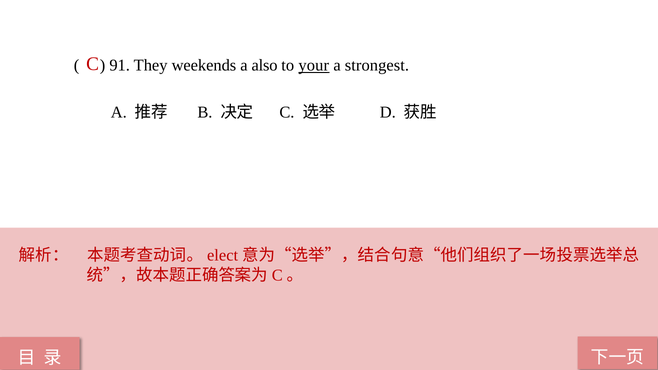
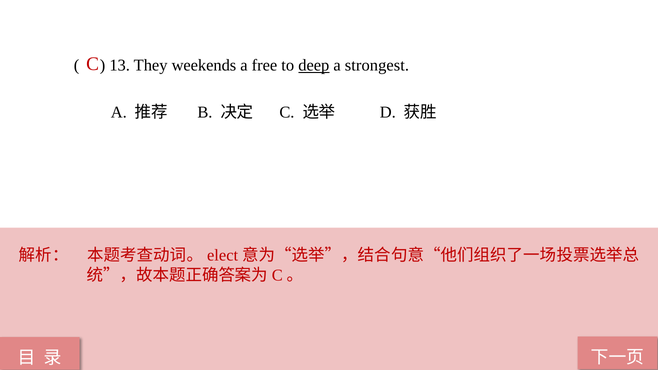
91: 91 -> 13 (120, 65)
also: also -> free (264, 65)
your: your -> deep (314, 65)
